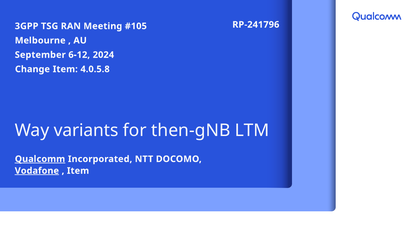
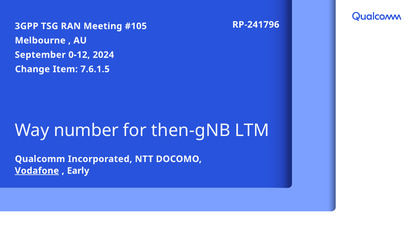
6-12: 6-12 -> 0-12 (79, 55)
4.0.5.8: 4.0.5.8 -> 7.6.1.5 (95, 69)
variants: variants -> number (86, 130)
Qualcomm underline: present -> none (40, 159)
Item: Item -> Early (78, 171)
